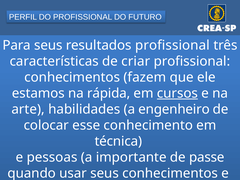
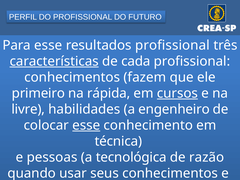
Para seus: seus -> esse (48, 45)
características underline: none -> present (54, 61)
criar: criar -> cada (136, 61)
estamos: estamos -> primeiro (38, 93)
arte: arte -> livre (28, 109)
esse underline: none -> present (86, 125)
importante: importante -> tecnológica (131, 157)
passe: passe -> razão (207, 157)
